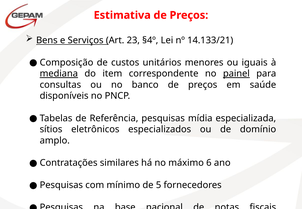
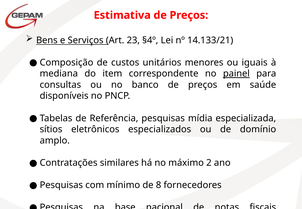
mediana underline: present -> none (59, 74)
6: 6 -> 2 (209, 163)
5: 5 -> 8 (159, 185)
